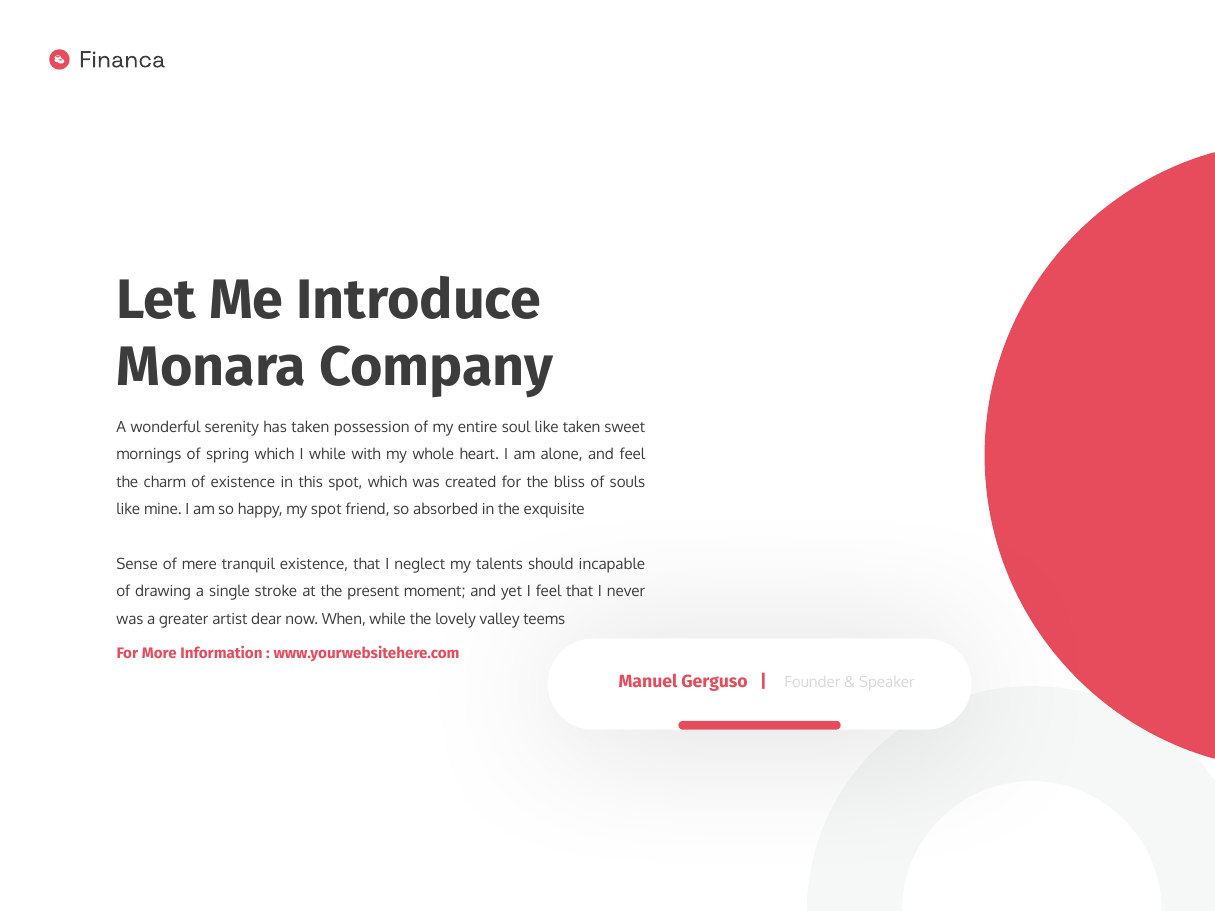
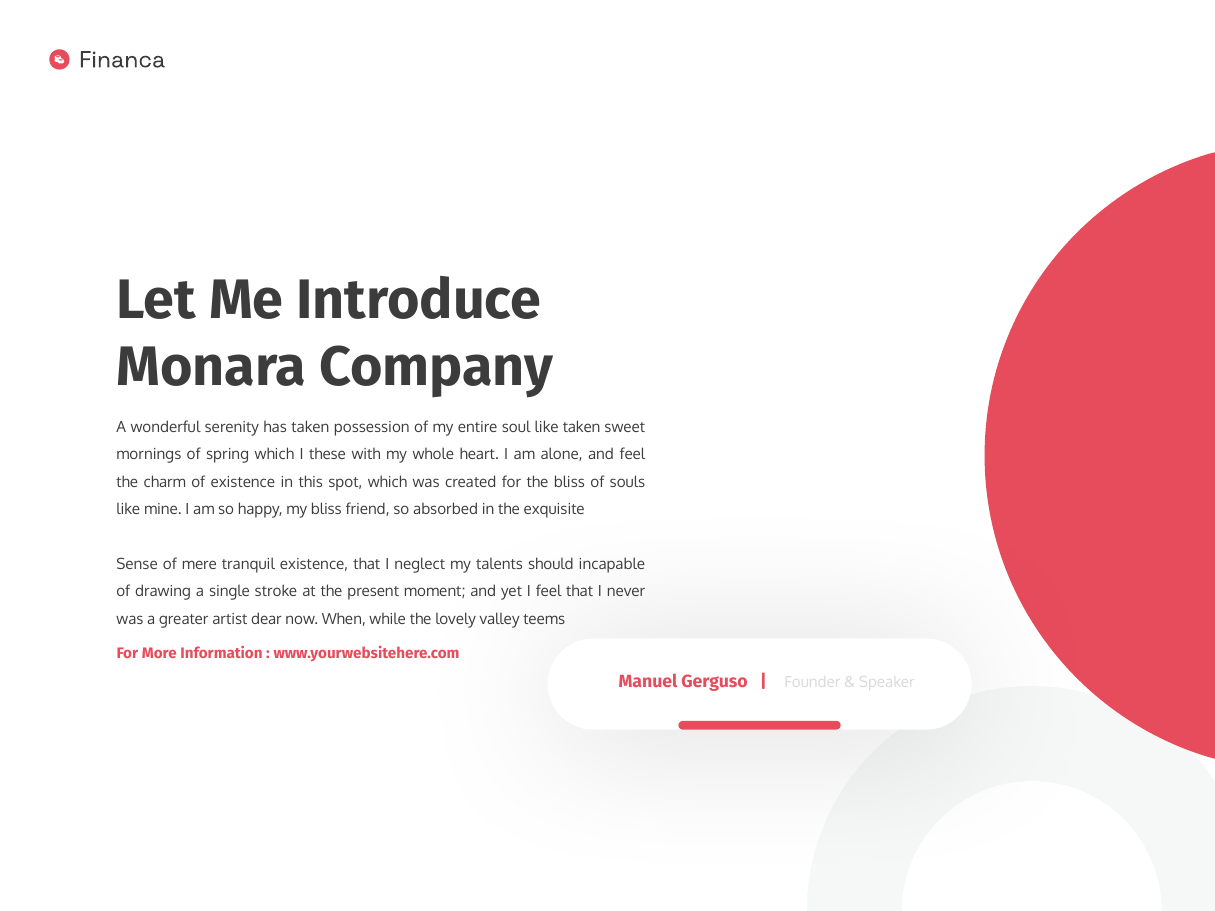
I while: while -> these (328, 455)
my spot: spot -> bliss (326, 510)
